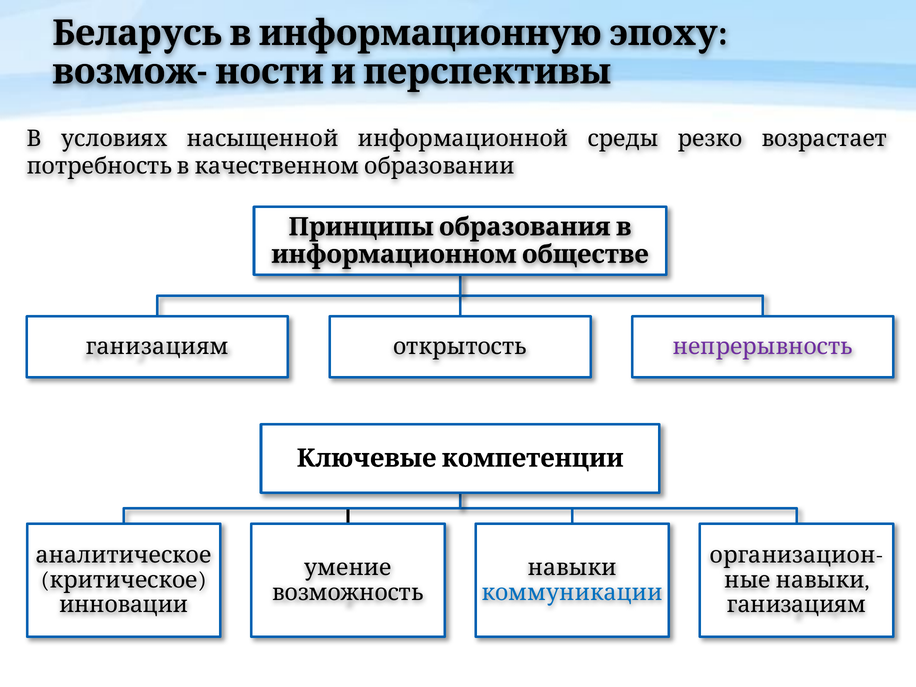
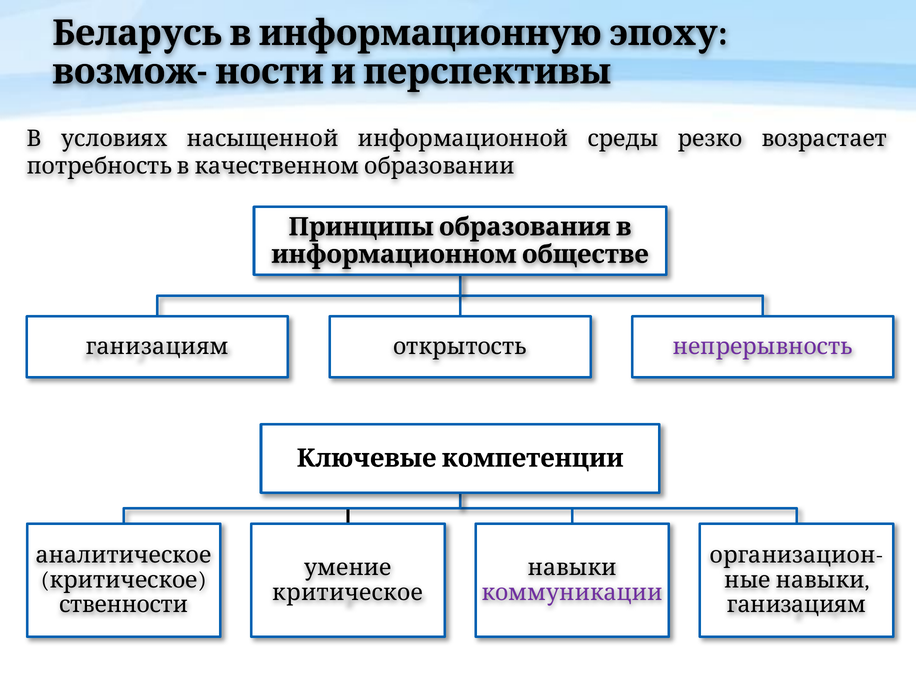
возможность: возможность -> критическое (348, 592)
коммуникации colour: blue -> purple (572, 592)
инновации: инновации -> ственности (124, 605)
